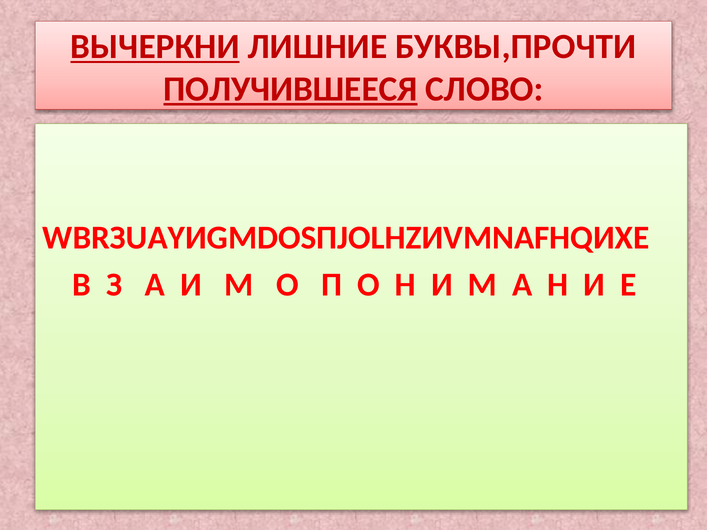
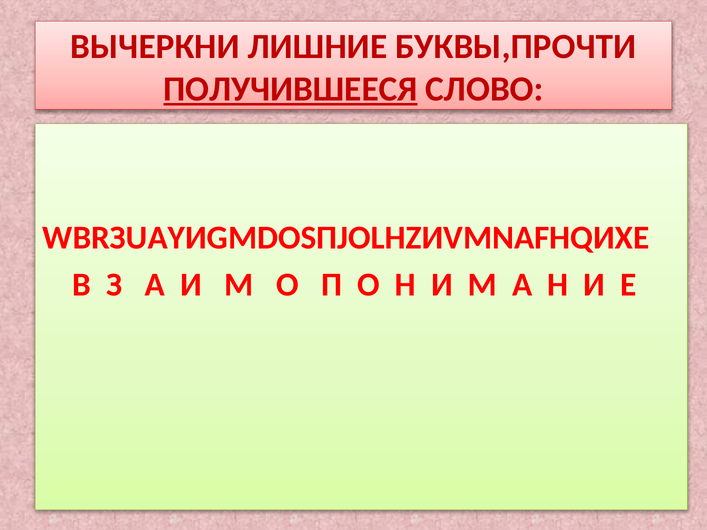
ВЫЧЕРКНИ underline: present -> none (155, 47)
